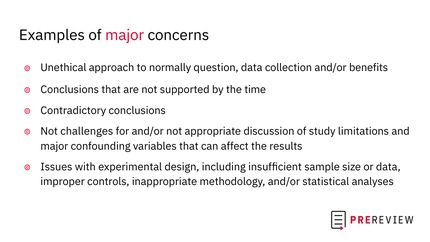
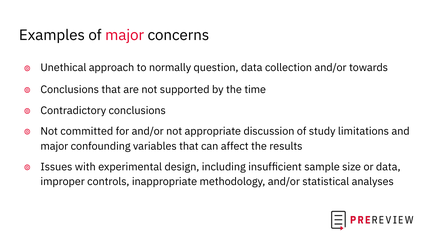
benefits: benefits -> towards (369, 68)
challenges: challenges -> committed (87, 131)
